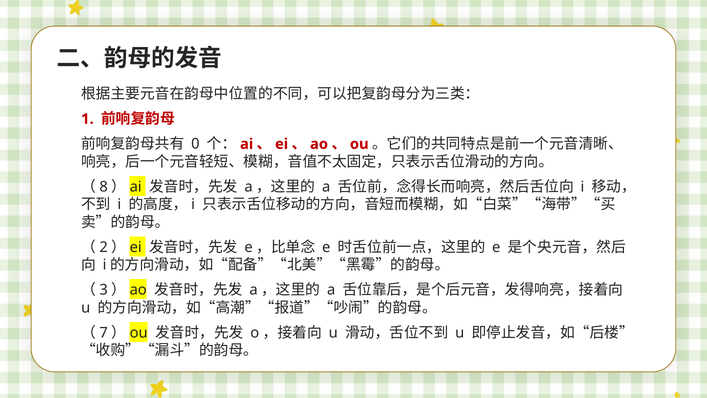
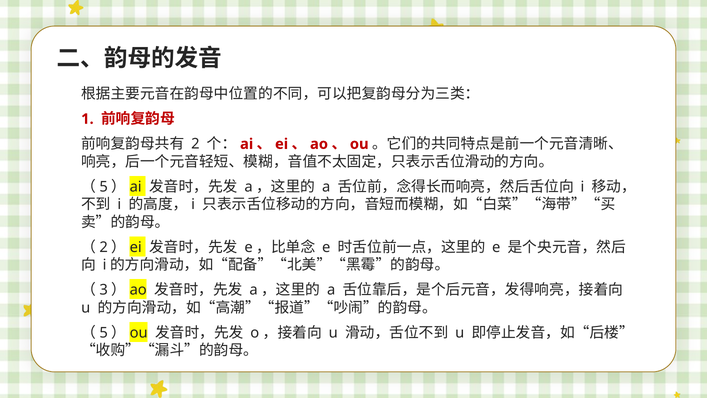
0: 0 -> 2 (195, 144)
8: 8 -> 5 (104, 187)
7: 7 -> 5 (104, 333)
